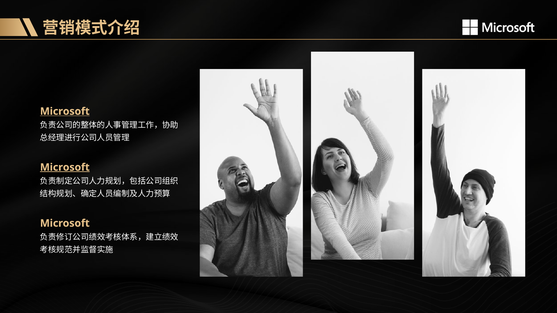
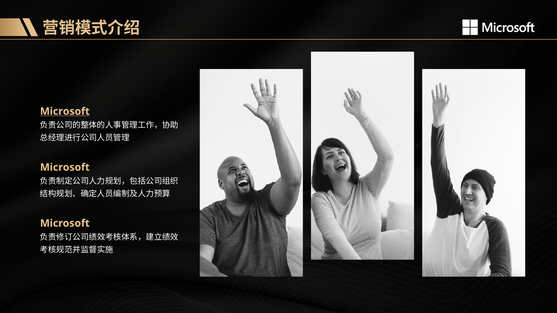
Microsoft underline: present -> none (65, 167)
